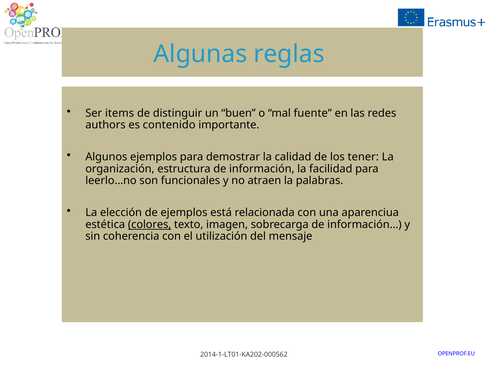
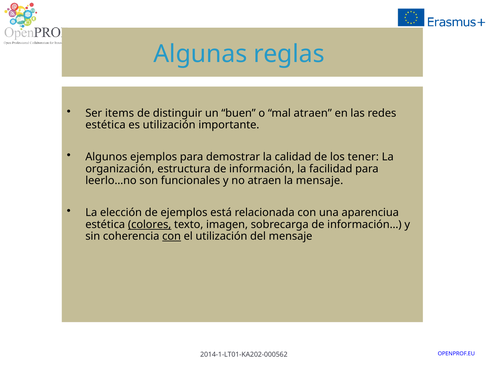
mal fuente: fuente -> atraen (313, 113)
authors: authors -> estética (105, 125)
es contenido: contenido -> utilización (169, 125)
la palabras: palabras -> mensaje (320, 181)
con underline: none -> present (172, 236)
